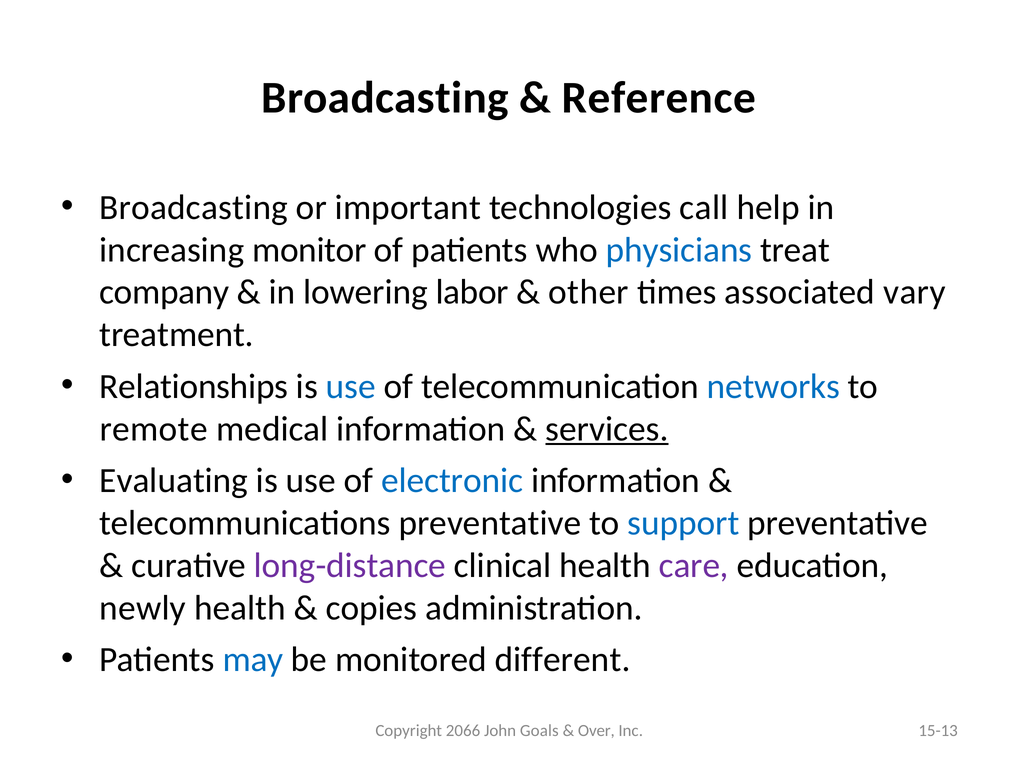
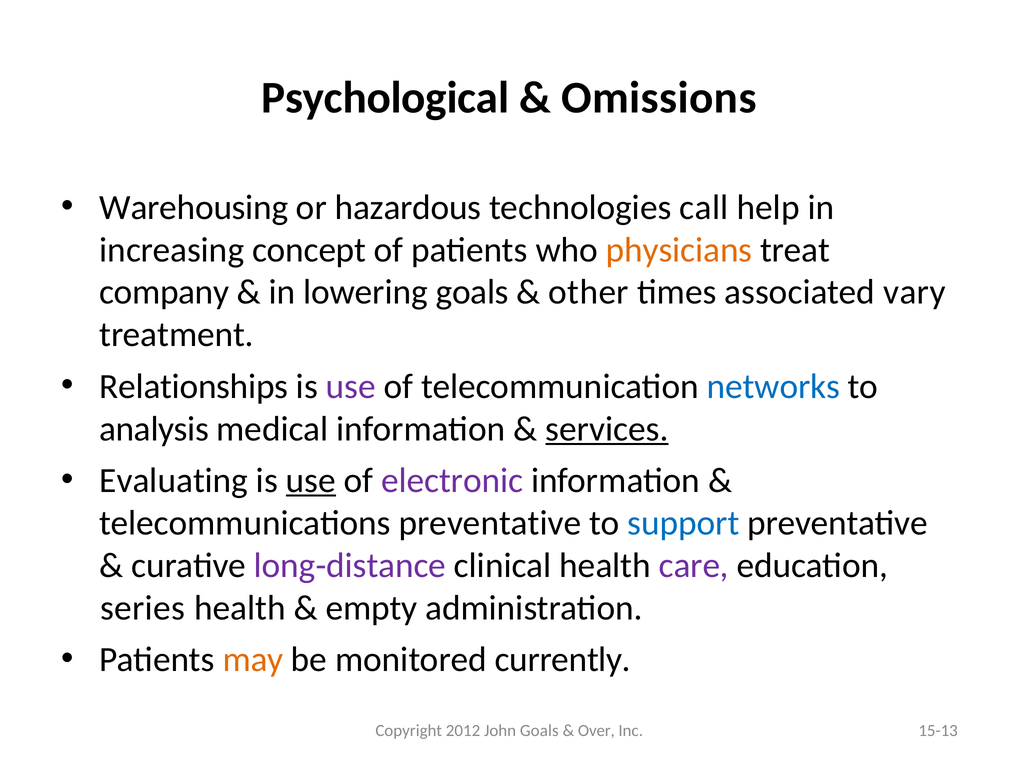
Broadcasting: Broadcasting -> Psychological (385, 97)
Reference: Reference -> Omissions (659, 97)
Broadcasting: Broadcasting -> Warehousing (194, 207)
important: important -> hazardous (408, 207)
monitor: monitor -> concept (309, 250)
physicians colour: blue -> orange (679, 250)
lowering labor: labor -> goals (472, 292)
use colour: blue -> purple (351, 386)
remote: remote -> analysis (154, 428)
use underline: none -> present (311, 480)
electronic colour: blue -> purple (452, 480)
newly: newly -> series (143, 607)
copies: copies -> empty (371, 607)
may colour: blue -> orange (253, 659)
different: different -> currently (563, 659)
2066: 2066 -> 2012 (463, 730)
